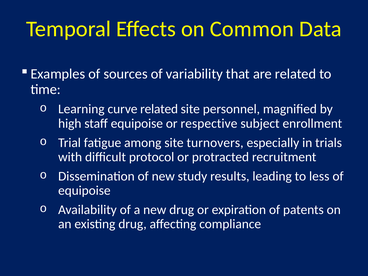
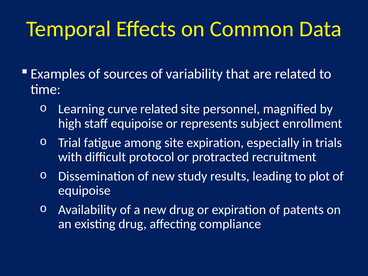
respective: respective -> represents (209, 123)
site turnovers: turnovers -> expiration (215, 143)
less: less -> plot (319, 176)
